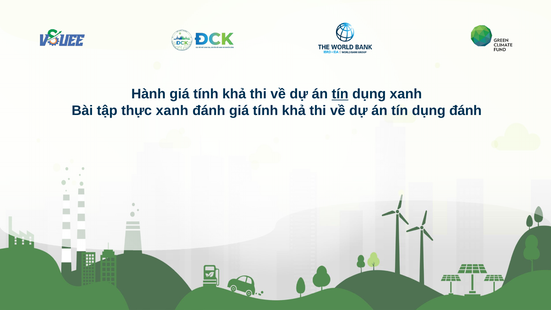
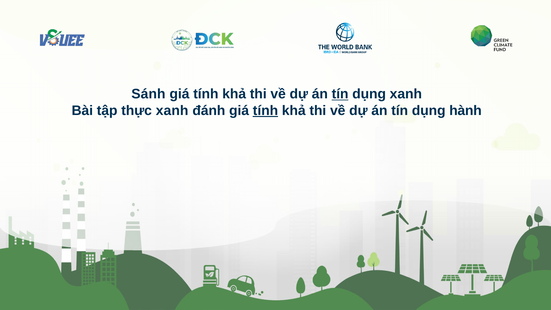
Hành: Hành -> Sánh (148, 94)
tính underline: none -> present (265, 111)
dụng đánh: đánh -> hành (465, 111)
